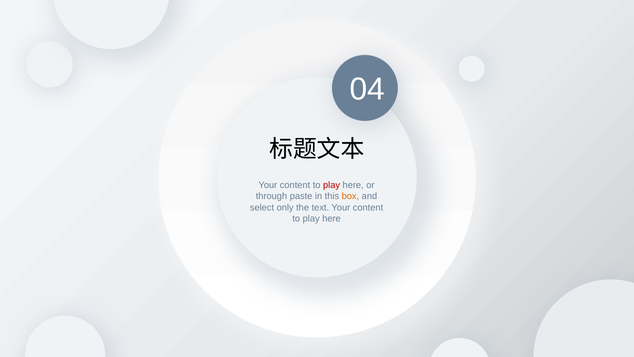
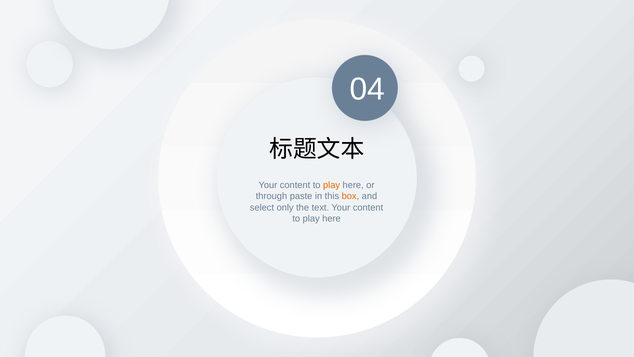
play colour: red -> orange (332, 185)
